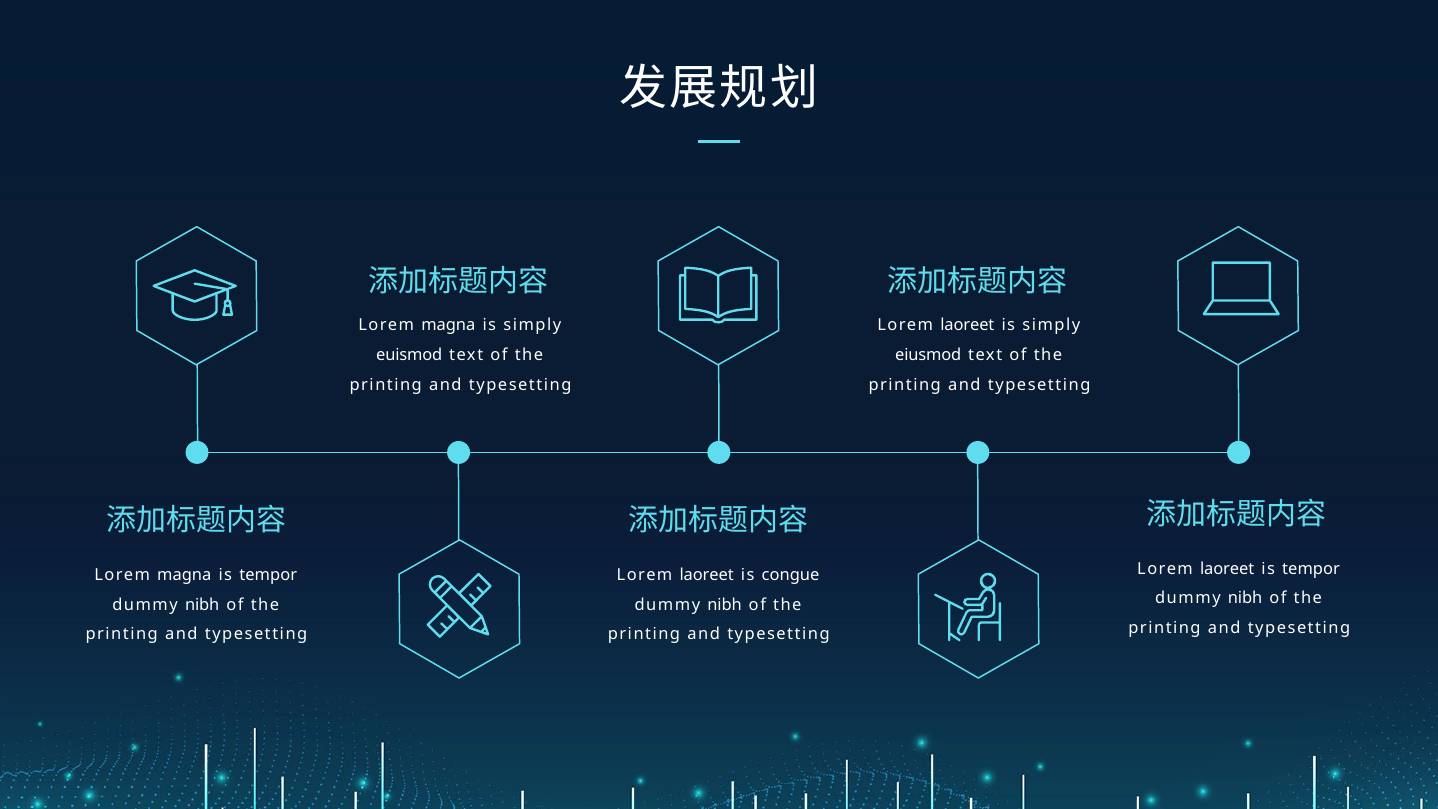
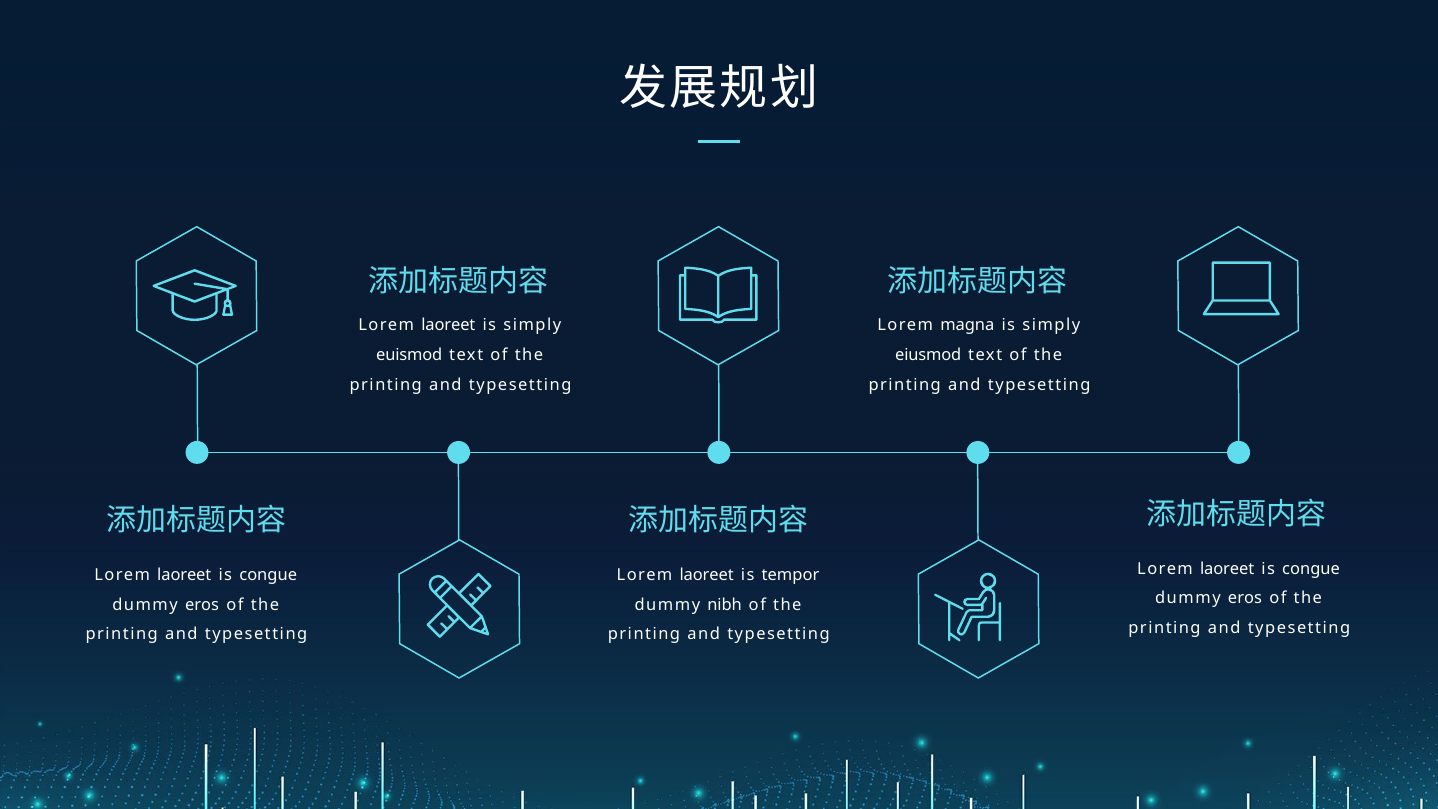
magna: magna -> laoreet (448, 325)
laoreet: laoreet -> magna (967, 325)
tempor: tempor -> congue (1311, 568)
magna: magna -> laoreet (184, 575)
tempor: tempor -> congue (268, 575)
congue: congue -> tempor (791, 575)
nibh: nibh -> eros (1245, 598)
nibh: nibh -> eros (202, 605)
